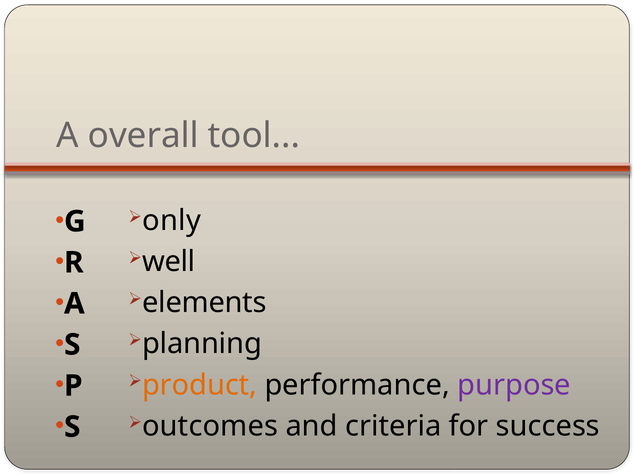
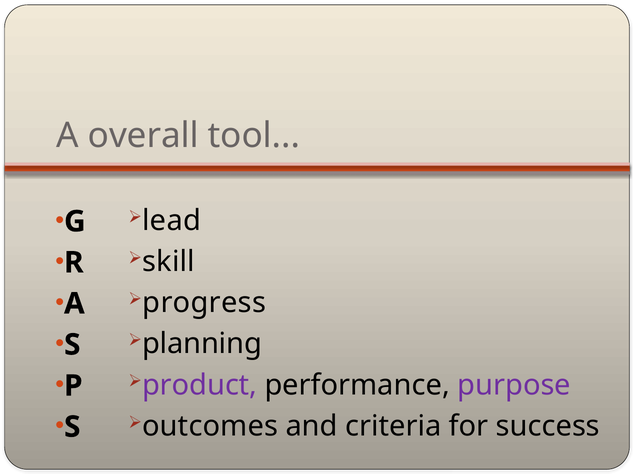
only: only -> lead (172, 220)
well: well -> skill (169, 261)
elements: elements -> progress (204, 302)
product colour: orange -> purple (200, 385)
